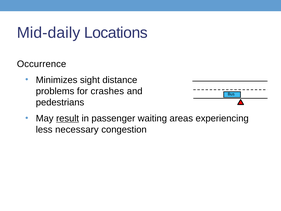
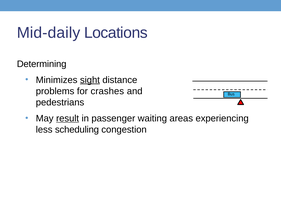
Occurrence: Occurrence -> Determining (42, 64)
sight underline: none -> present (90, 80)
necessary: necessary -> scheduling (77, 129)
